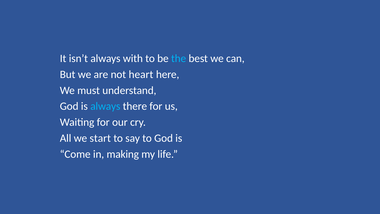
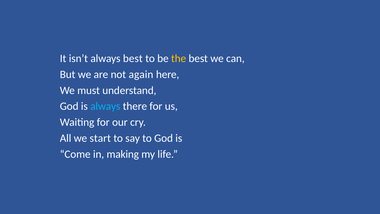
always with: with -> best (133, 58)
the colour: light blue -> yellow (179, 58)
heart: heart -> again (141, 74)
